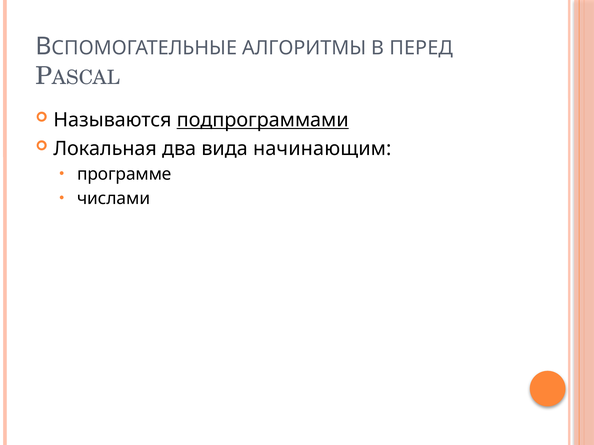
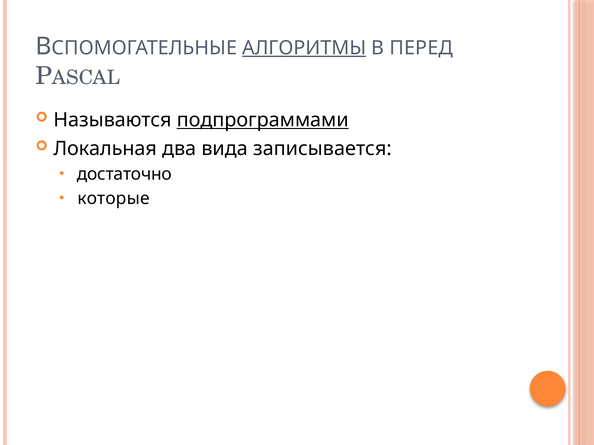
АЛГОРИТМЫ underline: none -> present (304, 48)
начинающим: начинающим -> записывается (322, 149)
программе: программе -> достаточно (124, 174)
числами: числами -> которые (114, 199)
